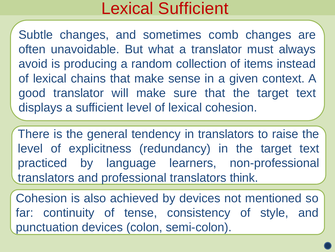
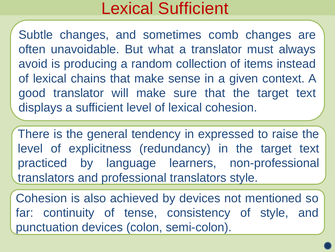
in translators: translators -> expressed (226, 134)
translators think: think -> style (244, 177)
